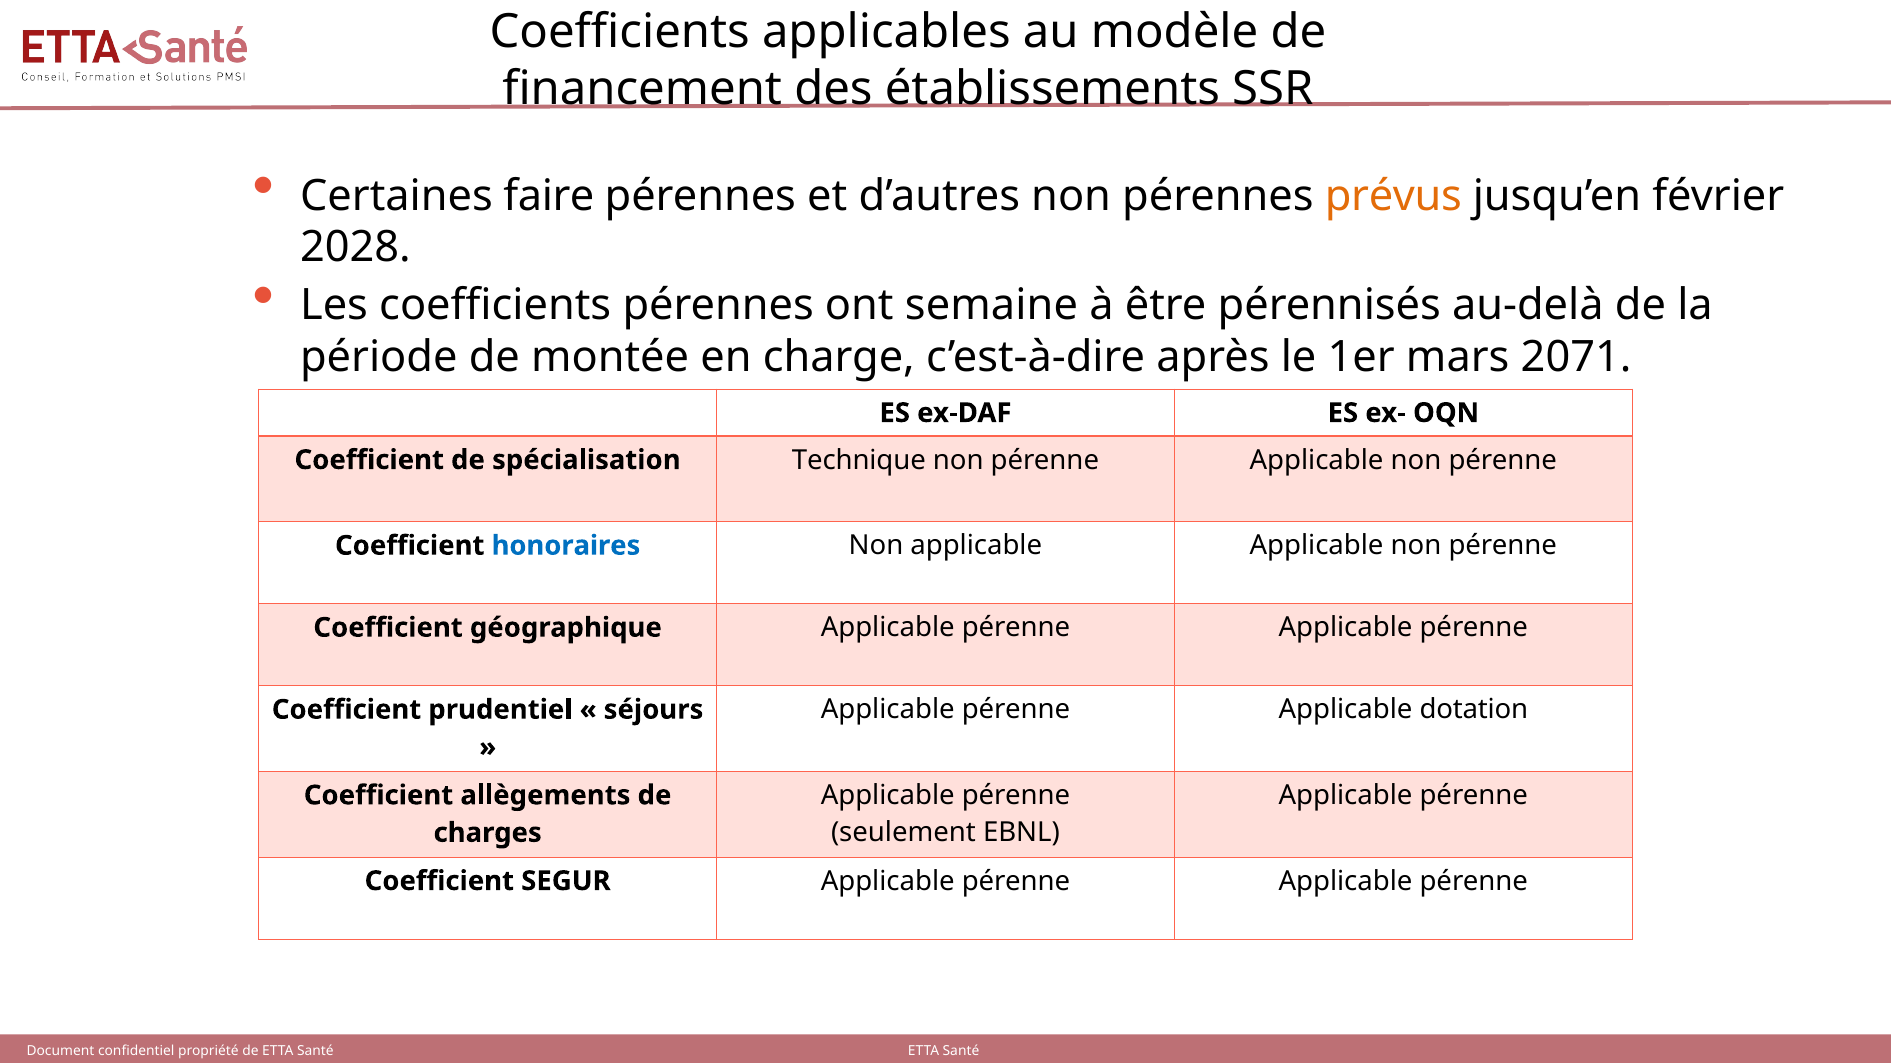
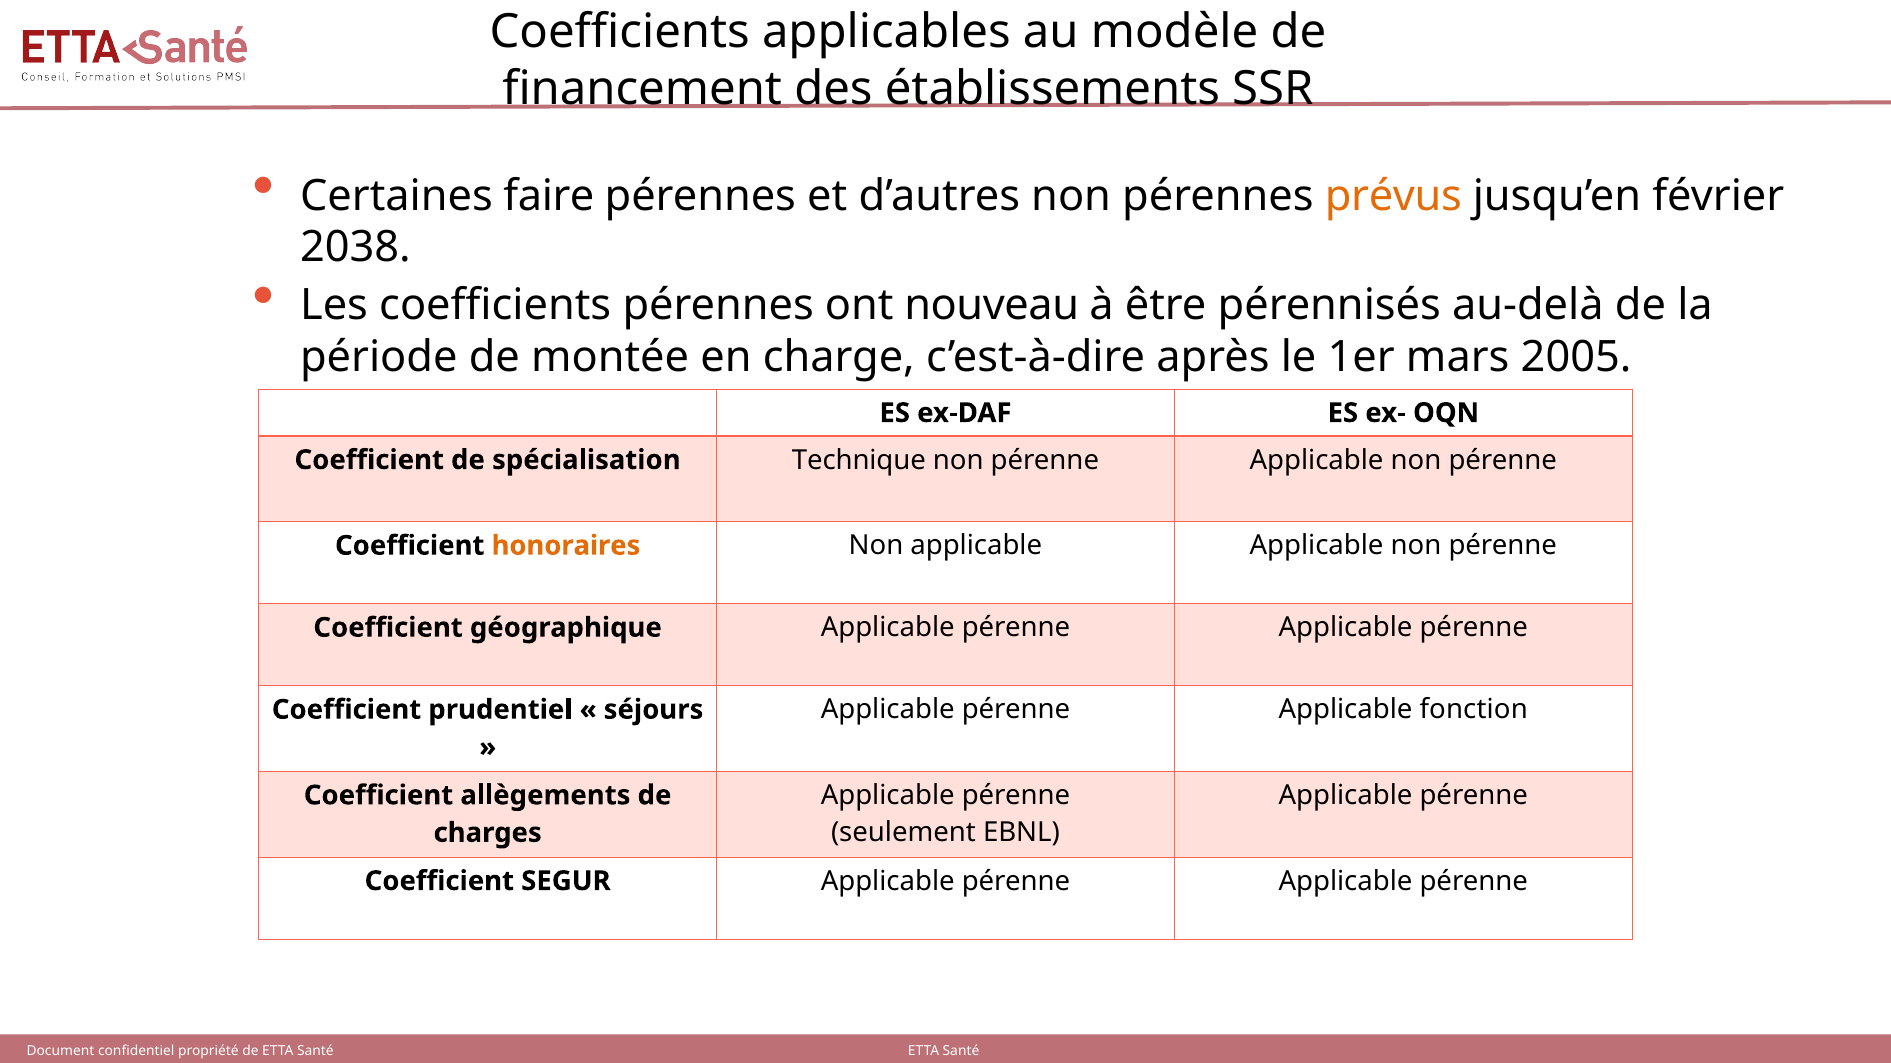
2028: 2028 -> 2038 (355, 248)
semaine: semaine -> nouveau (992, 306)
2071: 2071 -> 2005 (1576, 358)
honoraires colour: blue -> orange (566, 546)
dotation: dotation -> fonction (1474, 710)
